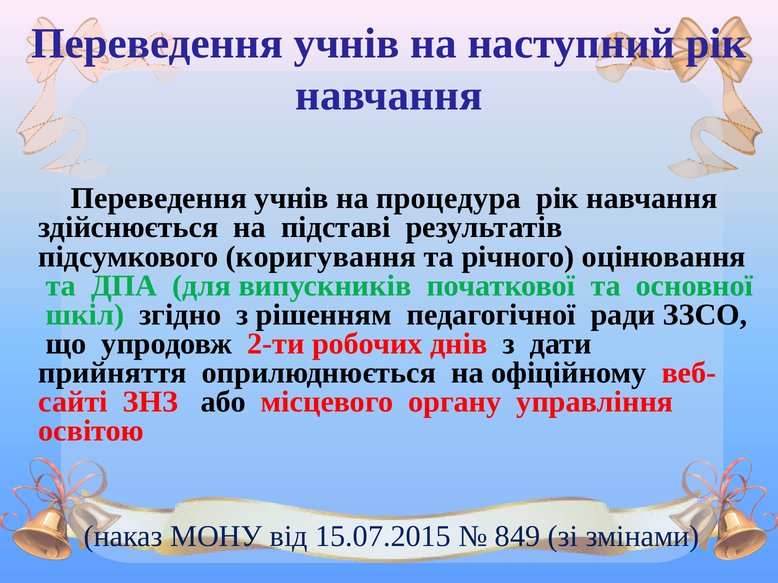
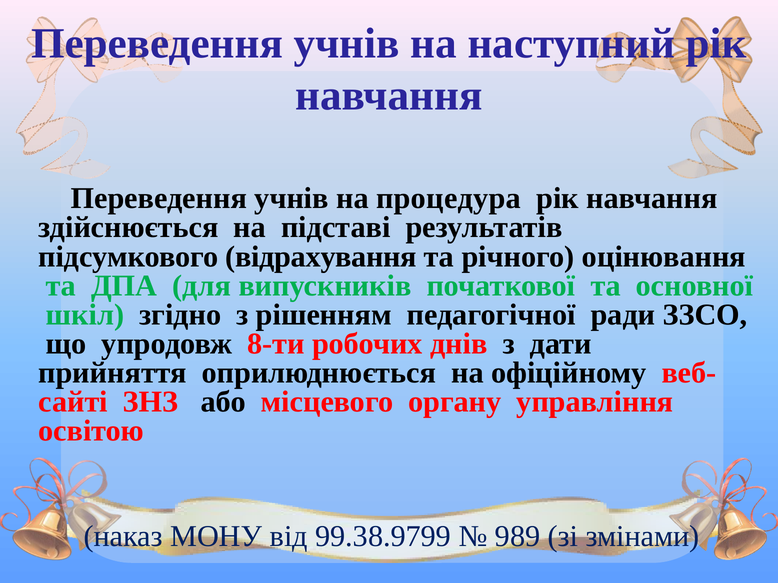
коригування: коригування -> відрахування (321, 257)
2-ти: 2-ти -> 8-ти (276, 344)
15.07.2015: 15.07.2015 -> 99.38.9799 (383, 537)
849: 849 -> 989 (518, 537)
